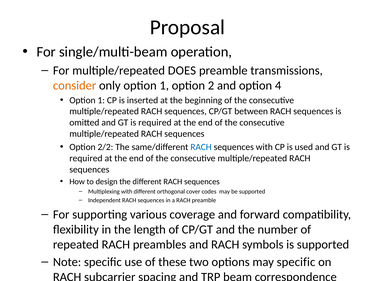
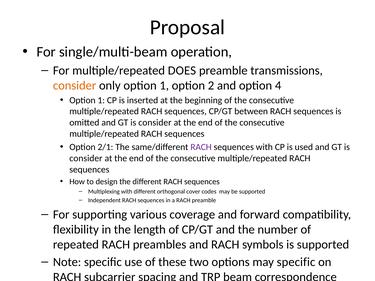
required: required -> consider (155, 123)
2/2: 2/2 -> 2/1 (105, 147)
RACH colour: blue -> purple (201, 147)
required: required -> consider (86, 158)
